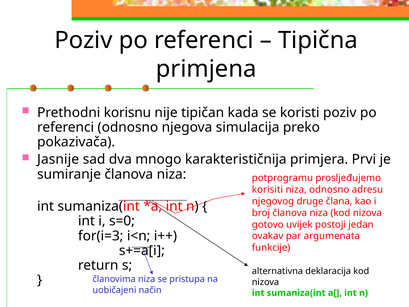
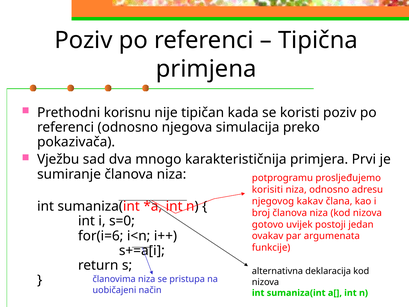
Jasnije: Jasnije -> Vježbu (58, 159)
druge: druge -> kakav (310, 201)
for(i=3: for(i=3 -> for(i=6 (101, 236)
